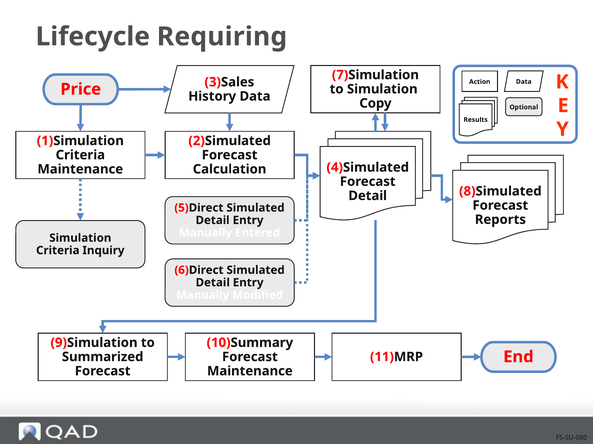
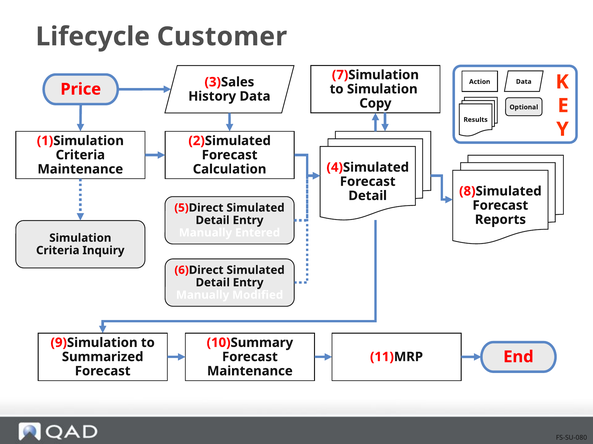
Requiring: Requiring -> Customer (222, 37)
